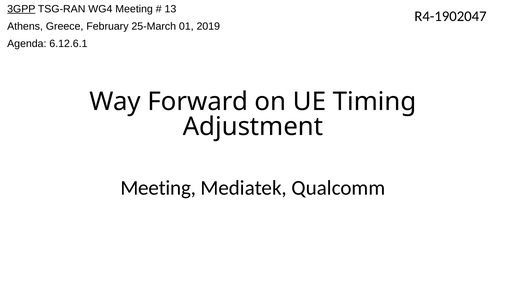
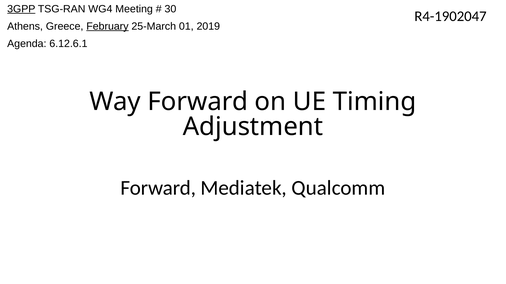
13: 13 -> 30 (170, 9)
February underline: none -> present (107, 26)
Meeting: Meeting -> Forward (158, 188)
